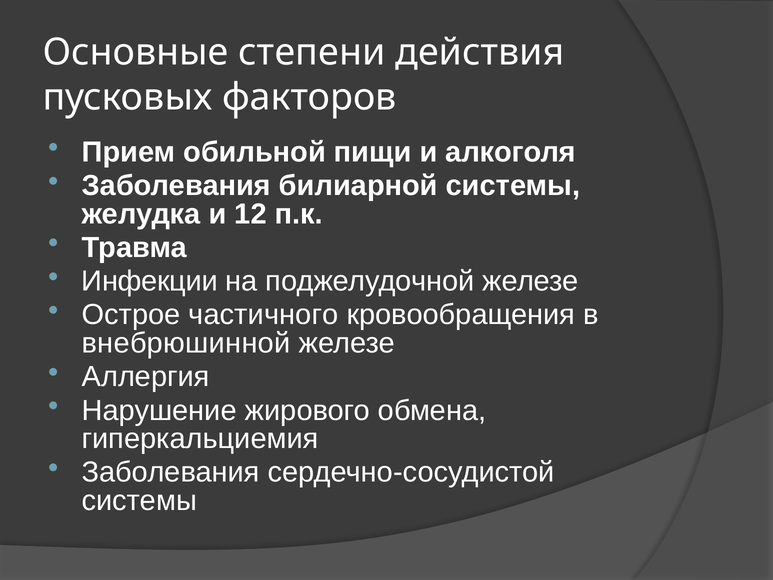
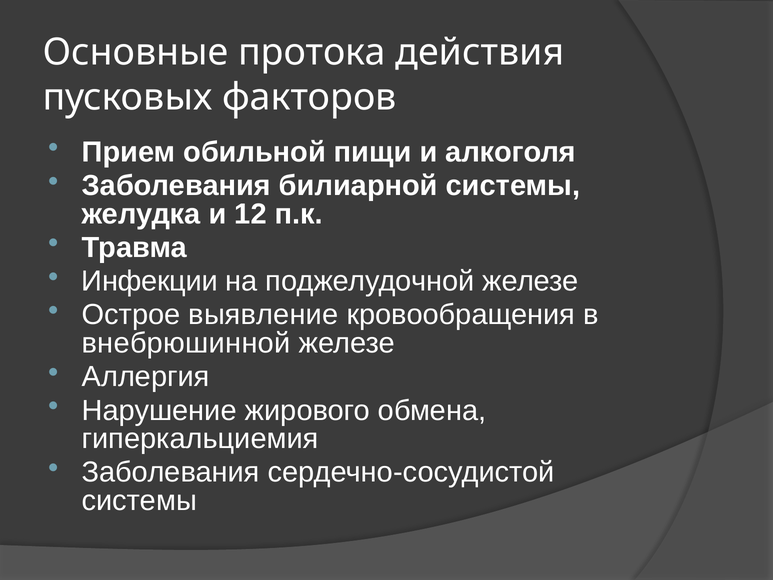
степени: степени -> протока (312, 52)
частичного: частичного -> выявление (263, 315)
